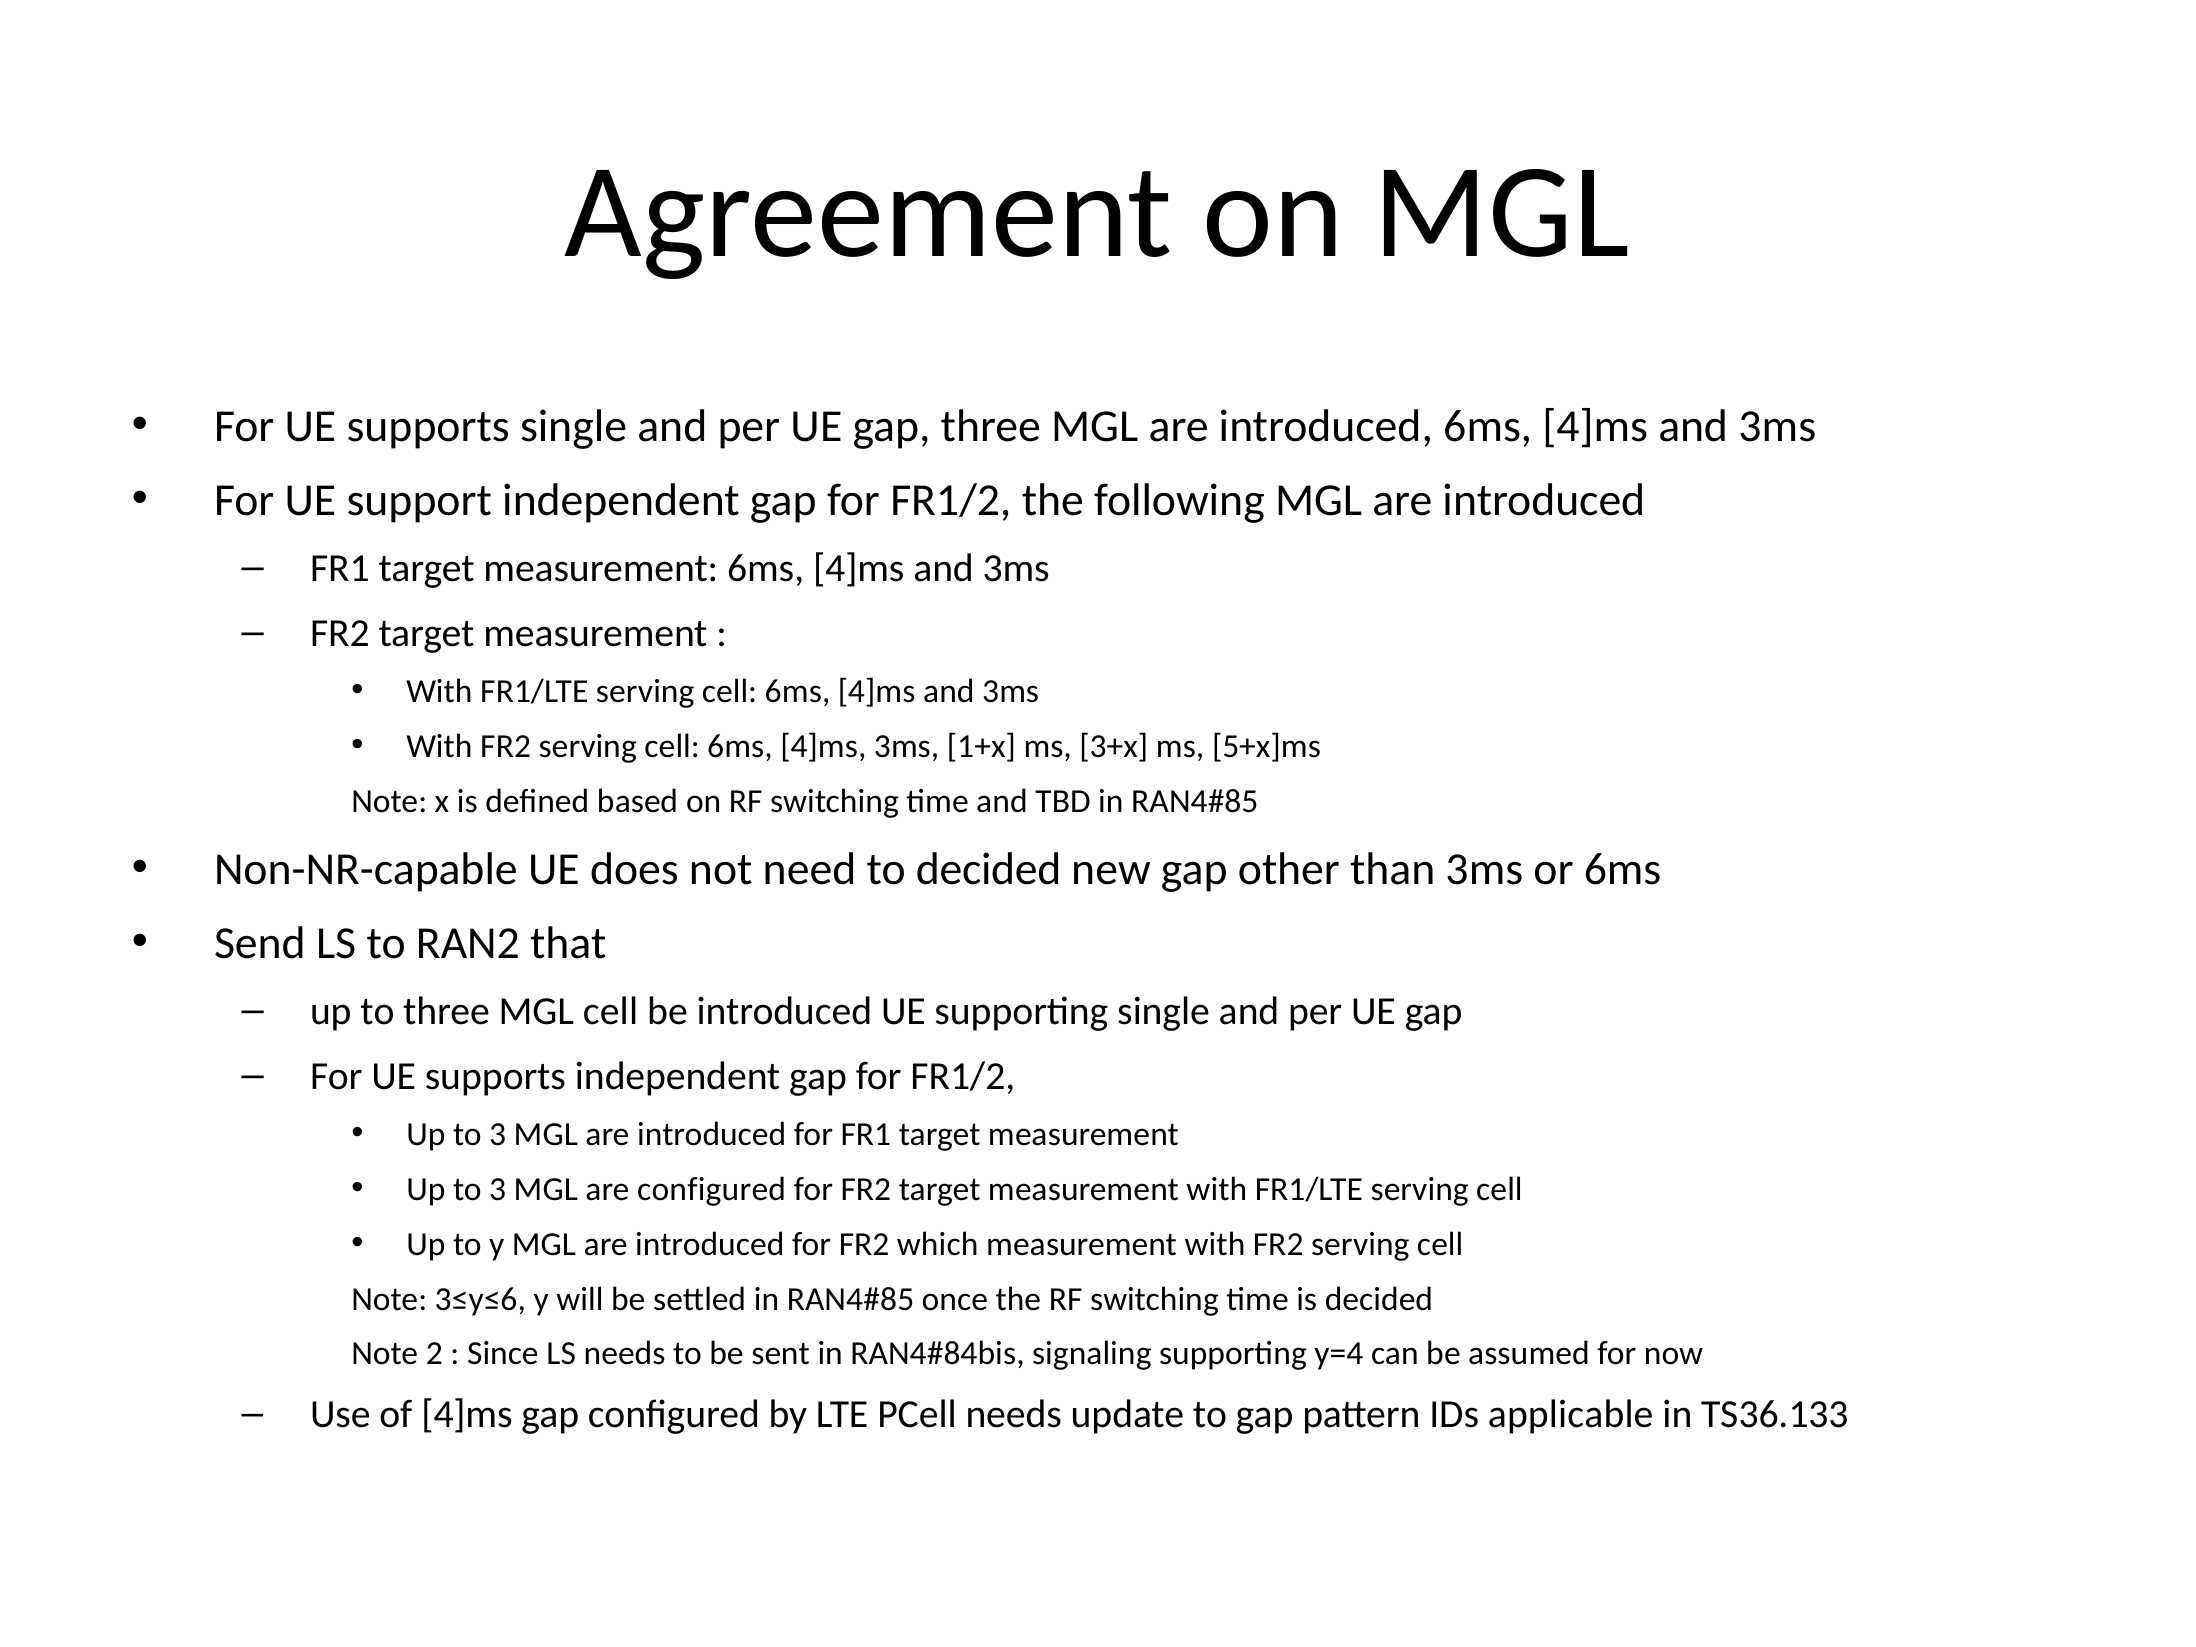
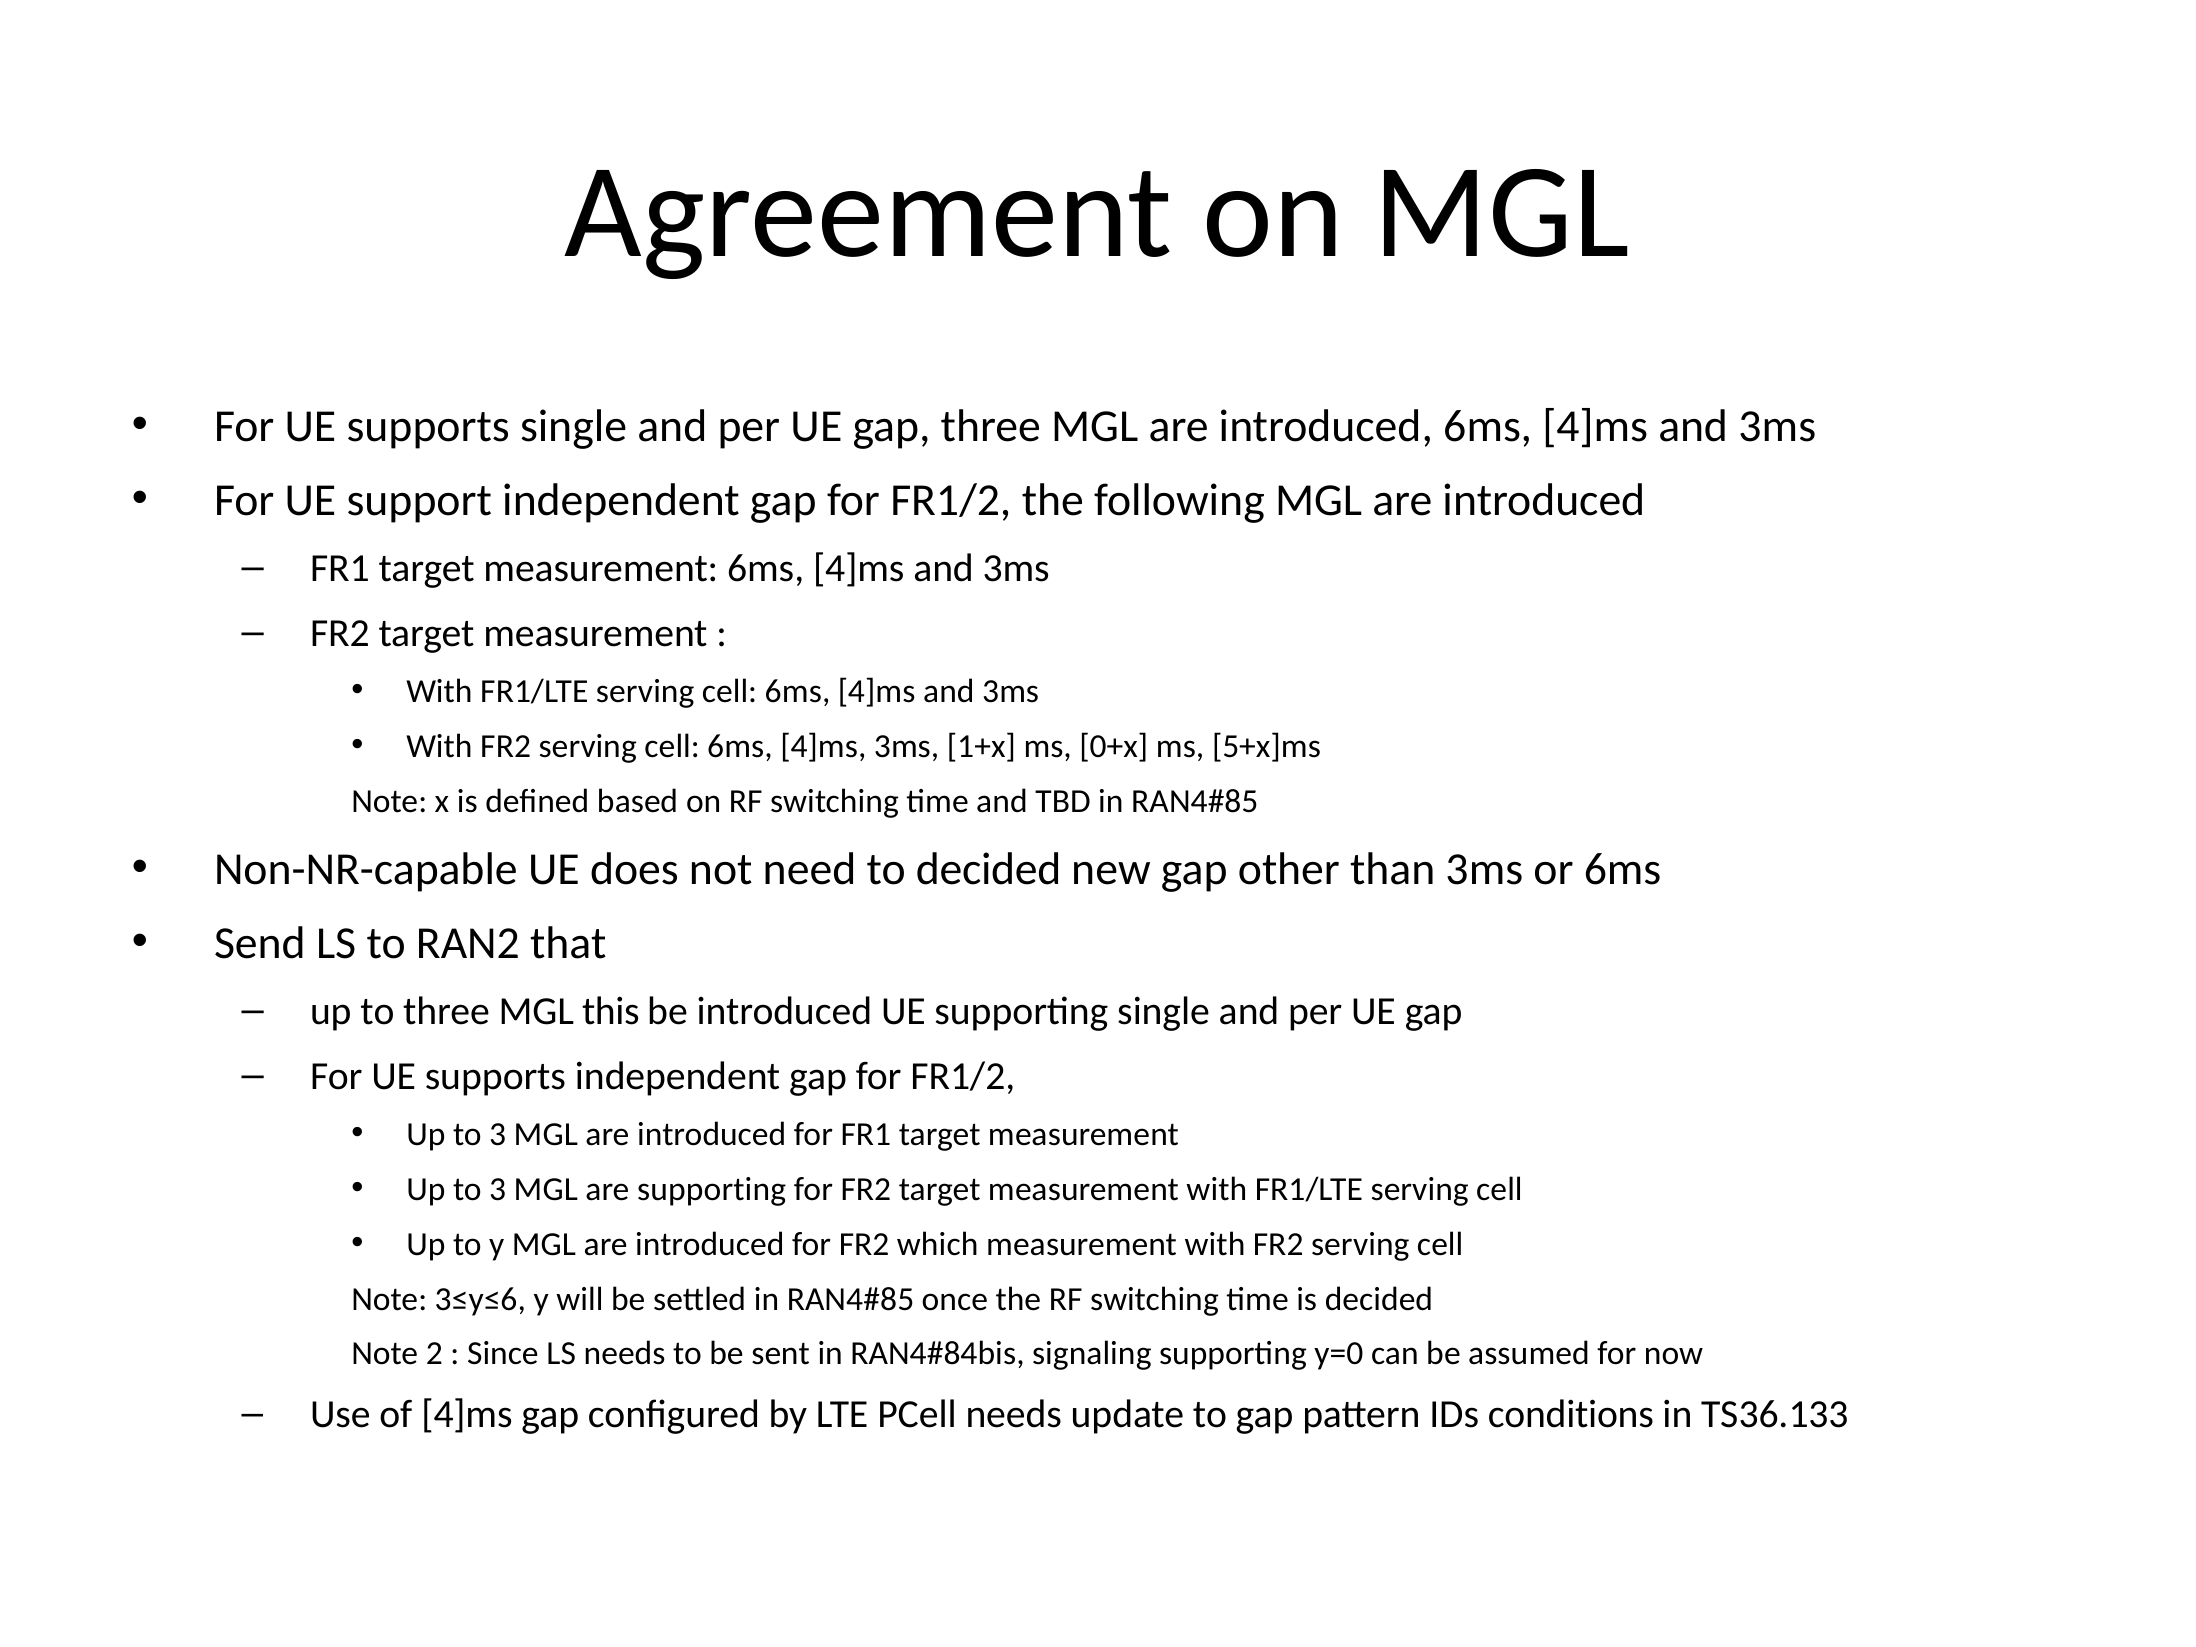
3+x: 3+x -> 0+x (1114, 746)
MGL cell: cell -> this (611, 1011)
are configured: configured -> supporting (712, 1189)
y=4: y=4 -> y=0 (1339, 1354)
applicable: applicable -> conditions (1571, 1415)
